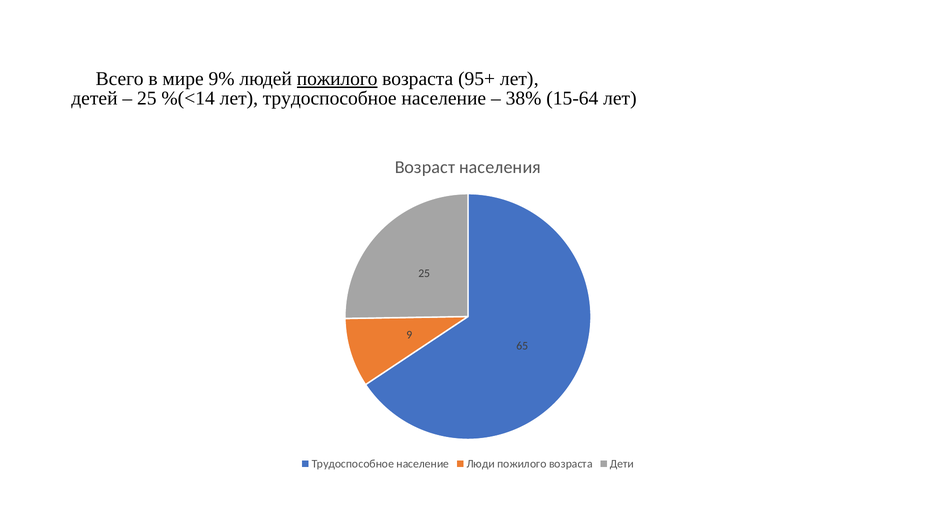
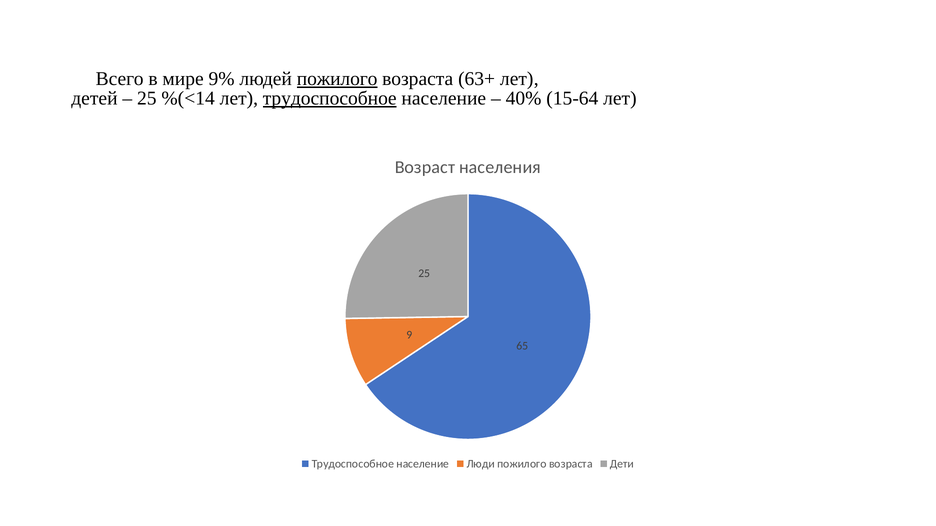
95+: 95+ -> 63+ (477, 79)
трудоспособное underline: none -> present (330, 98)
38%: 38% -> 40% (524, 98)
